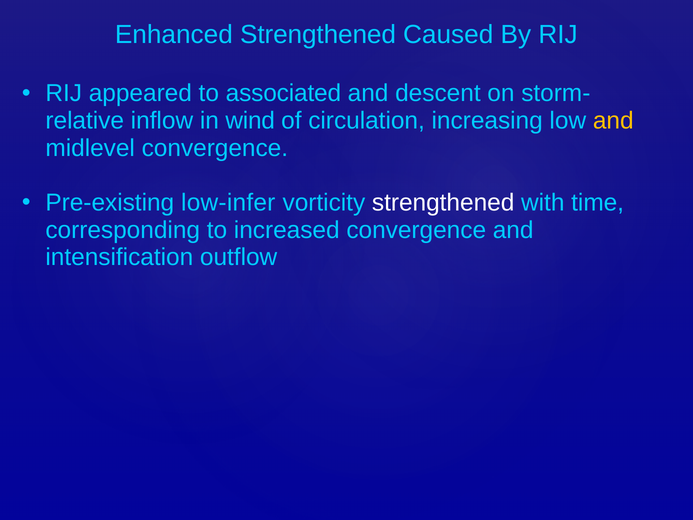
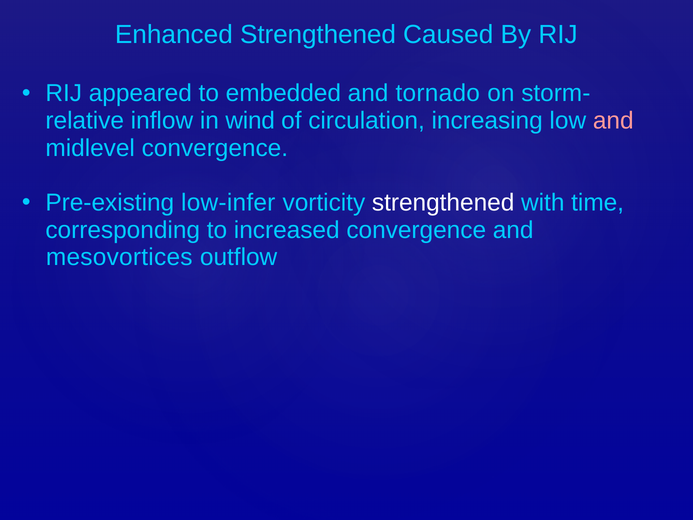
associated: associated -> embedded (283, 93)
descent: descent -> tornado (438, 93)
and colour: yellow -> pink (613, 121)
intensification: intensification -> mesovortices (119, 257)
